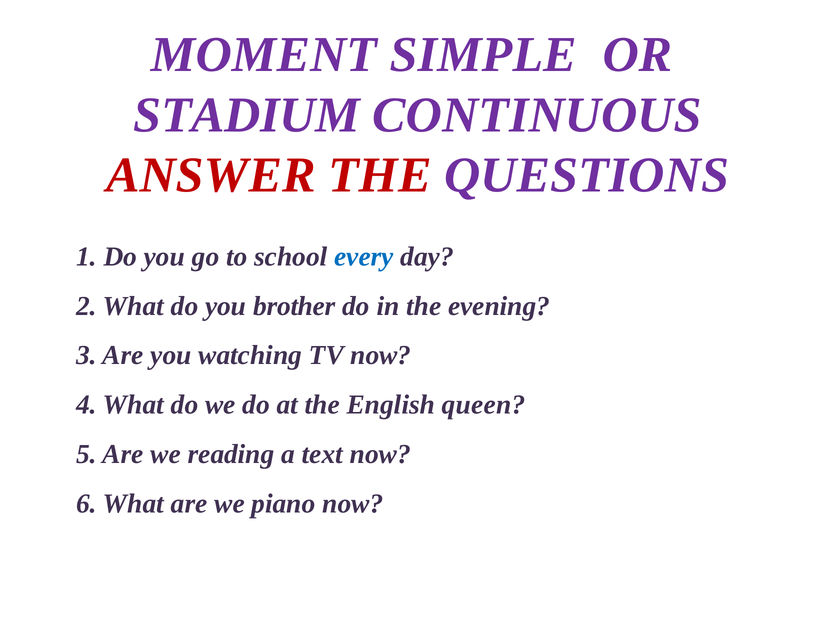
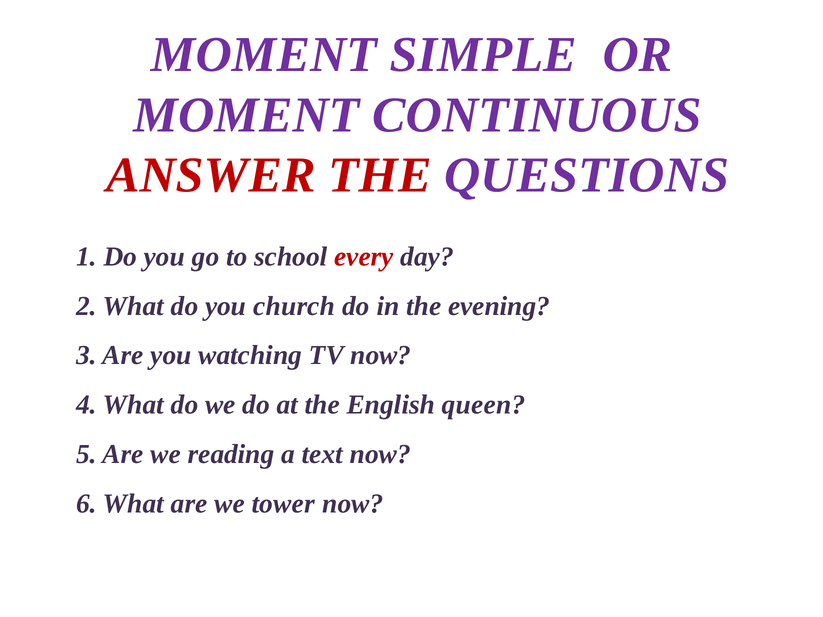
STADIUM: STADIUM -> MOMENT (247, 115)
every colour: blue -> red (364, 257)
brother: brother -> church (294, 306)
piano: piano -> tower (283, 504)
